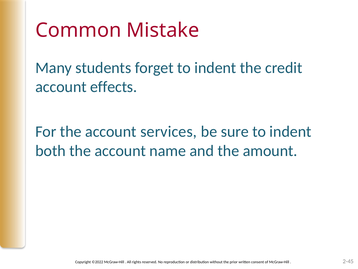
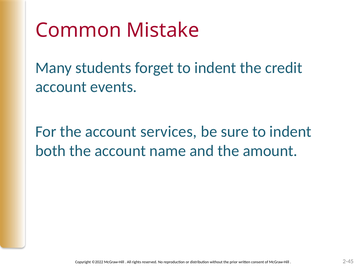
effects: effects -> events (114, 87)
